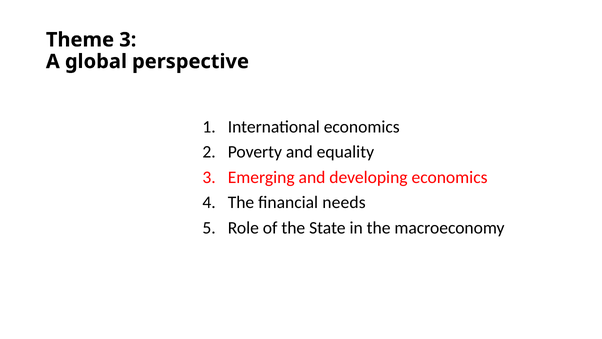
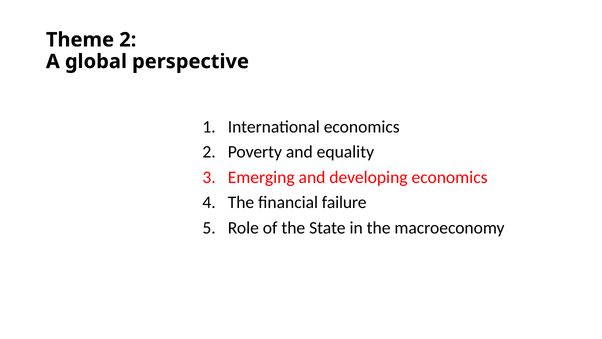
Theme 3: 3 -> 2 (128, 40)
needs: needs -> failure (344, 202)
